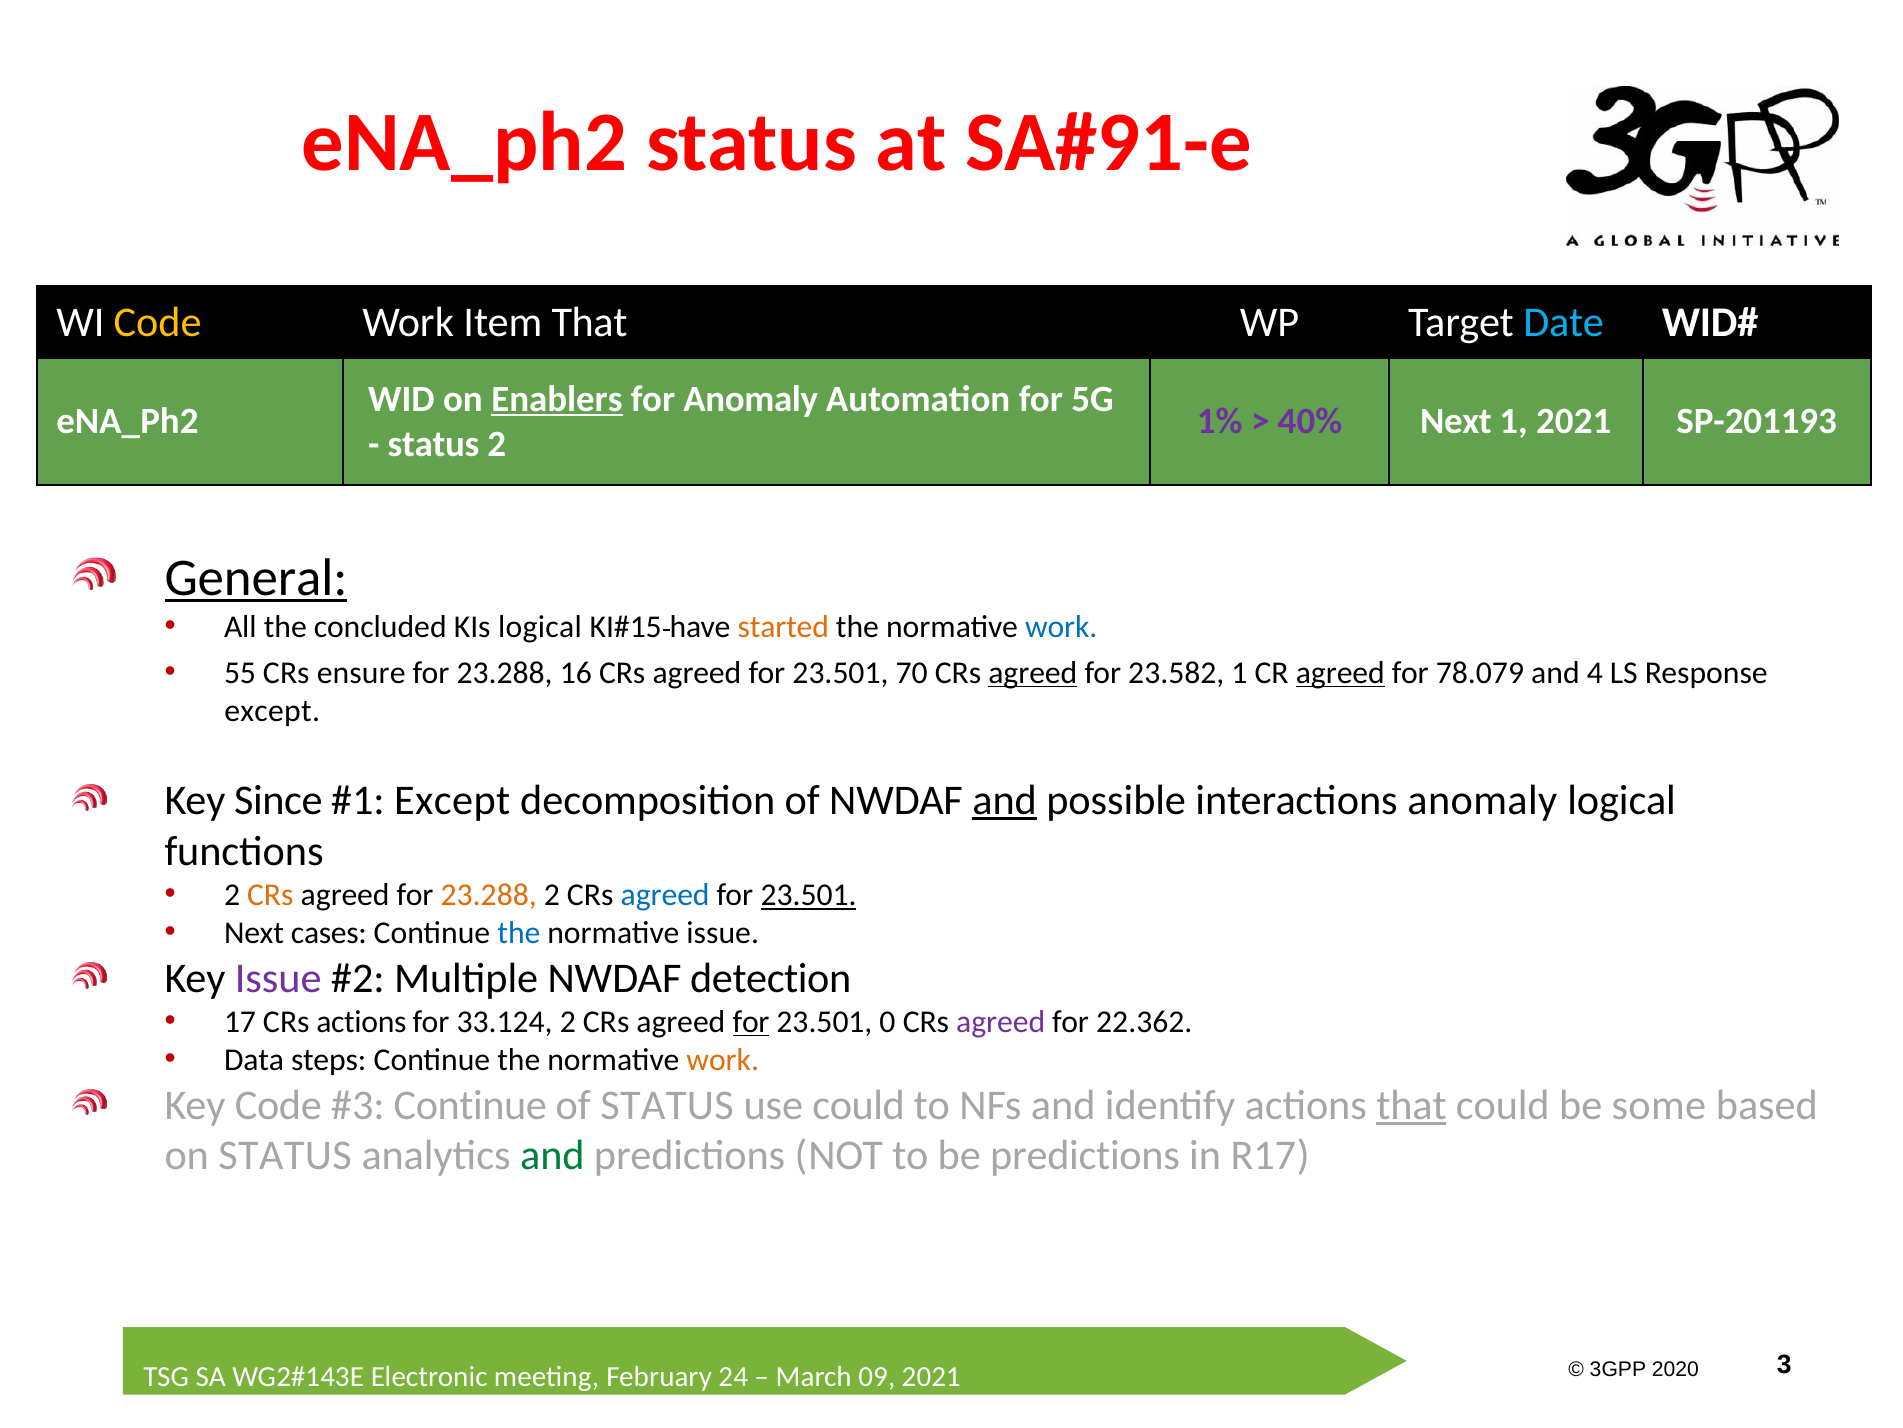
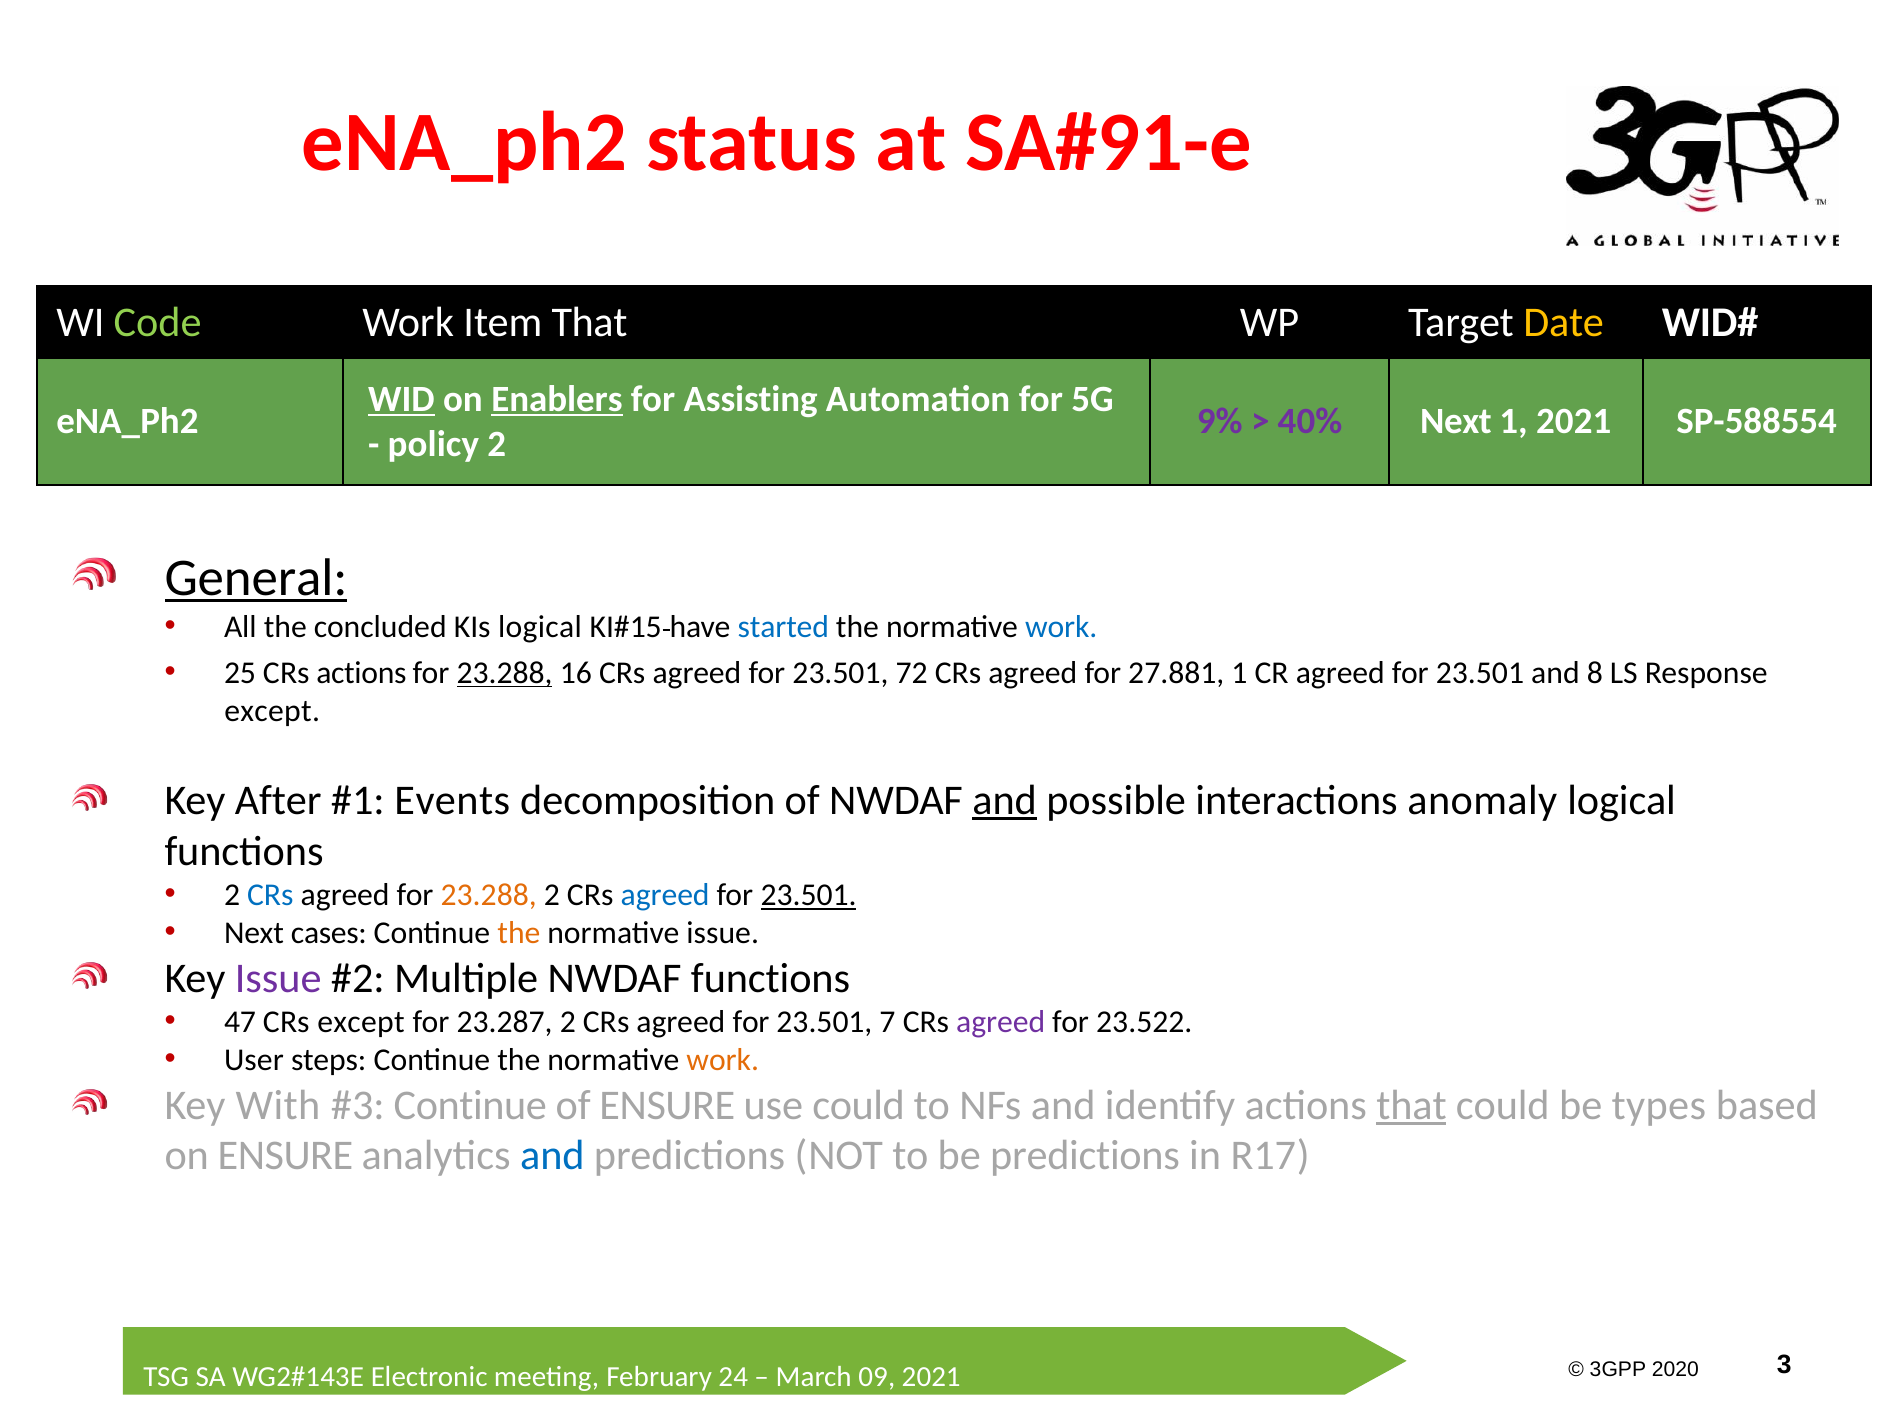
Code colour: yellow -> light green (158, 322)
Date colour: light blue -> yellow (1564, 322)
WID underline: none -> present (401, 399)
for Anomaly: Anomaly -> Assisting (751, 399)
1%: 1% -> 9% (1220, 422)
SP-201193: SP-201193 -> SP-588554 (1757, 422)
status: status -> policy (433, 444)
started colour: orange -> blue (783, 627)
55: 55 -> 25 (240, 673)
CRs ensure: ensure -> actions (361, 673)
23.288 underline: none -> present (505, 673)
70: 70 -> 72 (912, 673)
agreed underline: present -> none (1033, 673)
23.582: 23.582 -> 27.881 (1176, 673)
agreed underline: present -> none (1340, 673)
78.079: 78.079 -> 23.501 (1480, 673)
4: 4 -> 8 (1595, 673)
Since: Since -> After (278, 800)
Except: Except -> Events (452, 800)
CRs colour: orange -> blue (270, 895)
the colour: blue -> orange (519, 933)
NWDAF detection: detection -> functions (771, 978)
17: 17 -> 47 (240, 1021)
CRs actions: actions -> except (361, 1021)
33.124: 33.124 -> 23.287 (505, 1021)
for underline: present -> none (751, 1021)
0: 0 -> 7 (887, 1021)
22.362: 22.362 -> 23.522 (1144, 1021)
Data: Data -> User (254, 1059)
Key Code: Code -> With (278, 1105)
of STATUS: STATUS -> ENSURE (667, 1105)
some: some -> types (1659, 1105)
on STATUS: STATUS -> ENSURE (285, 1155)
and colour: green -> blue (552, 1155)
